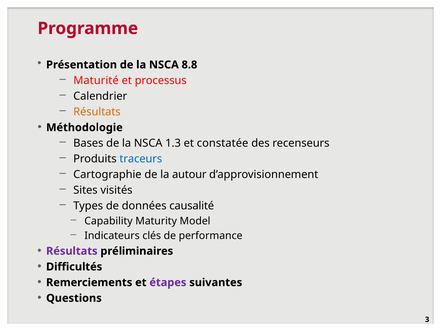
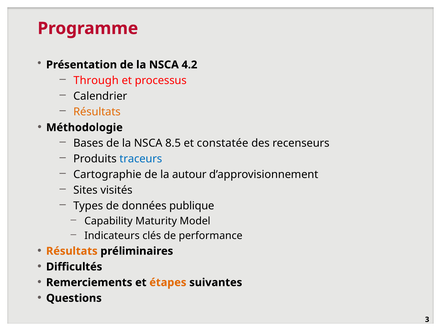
8.8: 8.8 -> 4.2 (189, 65)
Maturité: Maturité -> Through (96, 80)
1.3: 1.3 -> 8.5 (173, 143)
causalité: causalité -> publique (192, 206)
Résultats colour: purple -> orange (72, 251)
étapes colour: purple -> orange (168, 282)
